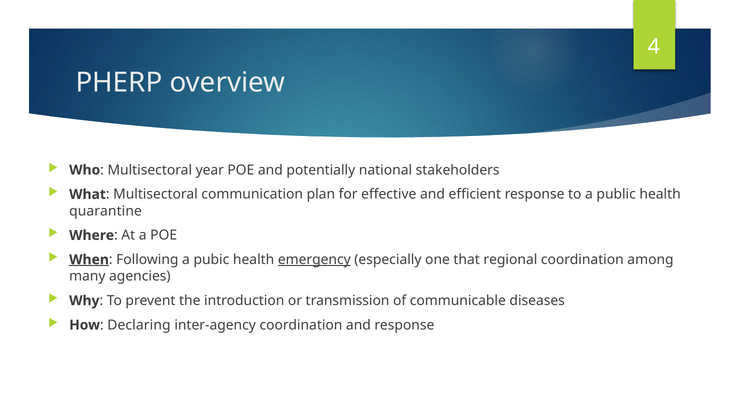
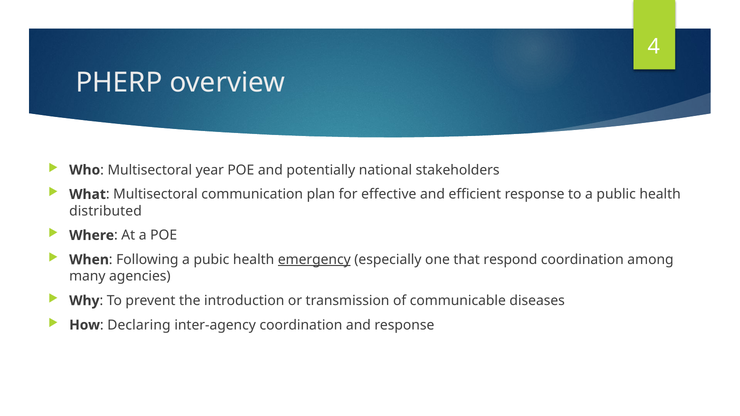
quarantine: quarantine -> distributed (105, 211)
When underline: present -> none (89, 260)
regional: regional -> respond (510, 260)
